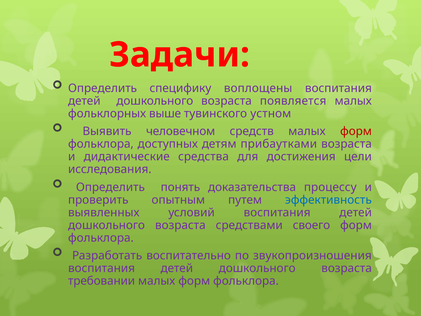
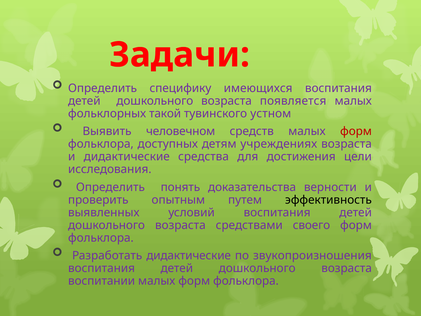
воплощены: воплощены -> имеющихся (258, 88)
выше: выше -> такой (165, 113)
прибаутками: прибаутками -> учреждениях (279, 144)
процессу: процессу -> верности (330, 187)
эффективность colour: blue -> black (328, 200)
Разработать воспитательно: воспитательно -> дидактические (189, 256)
требовании: требовании -> воспитании (102, 281)
